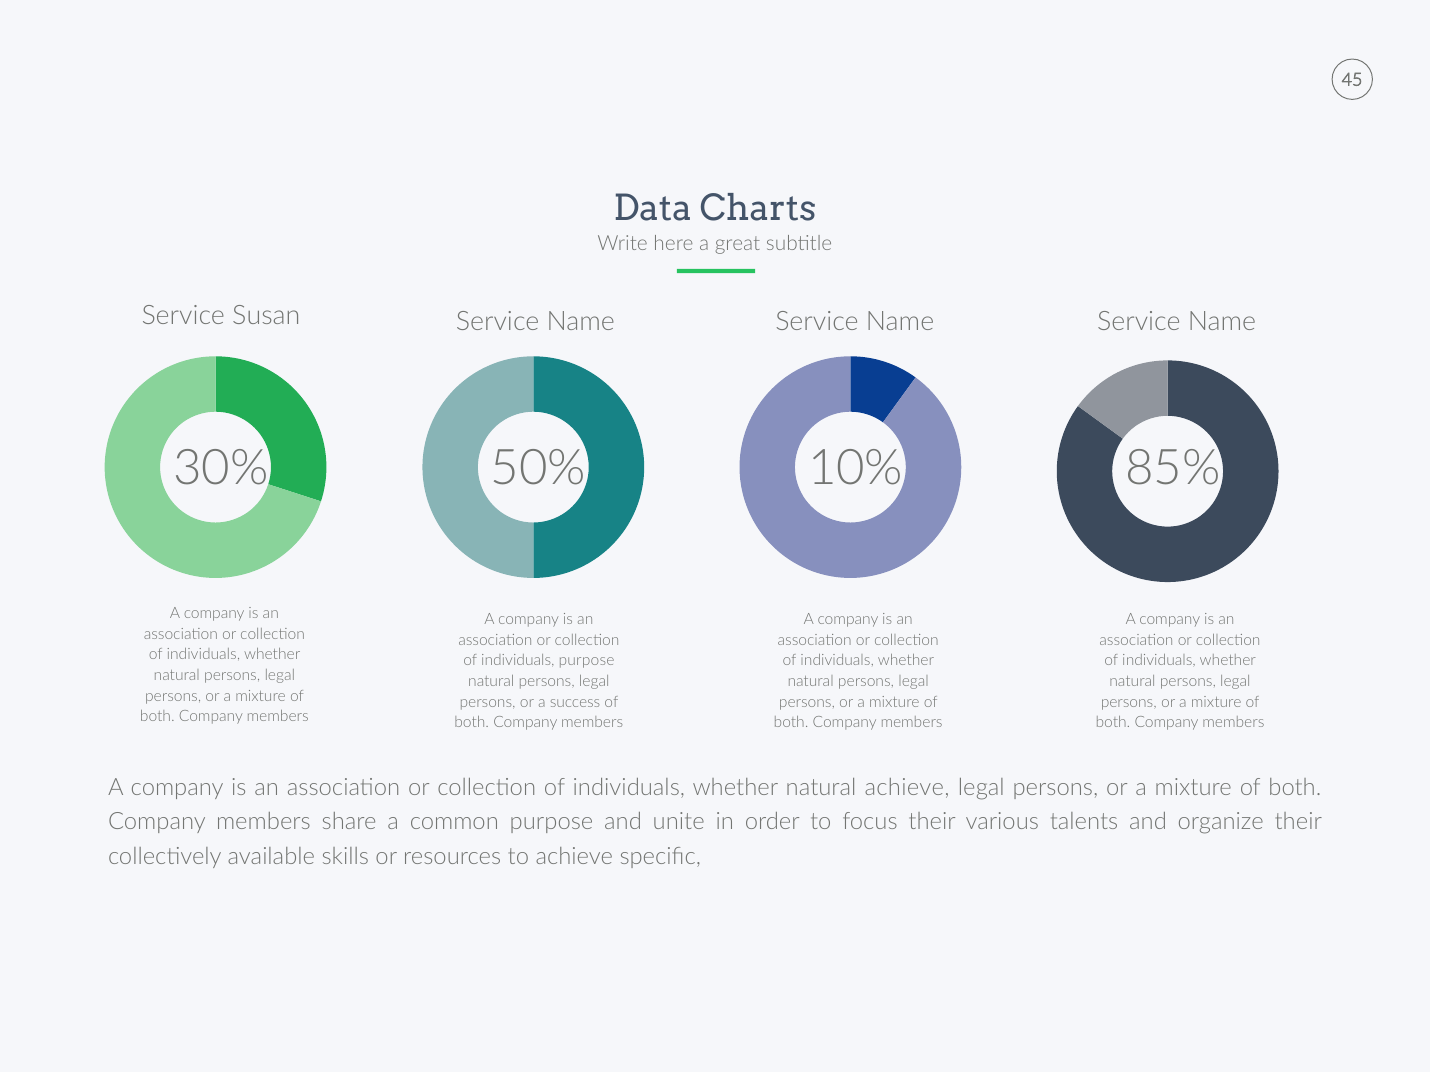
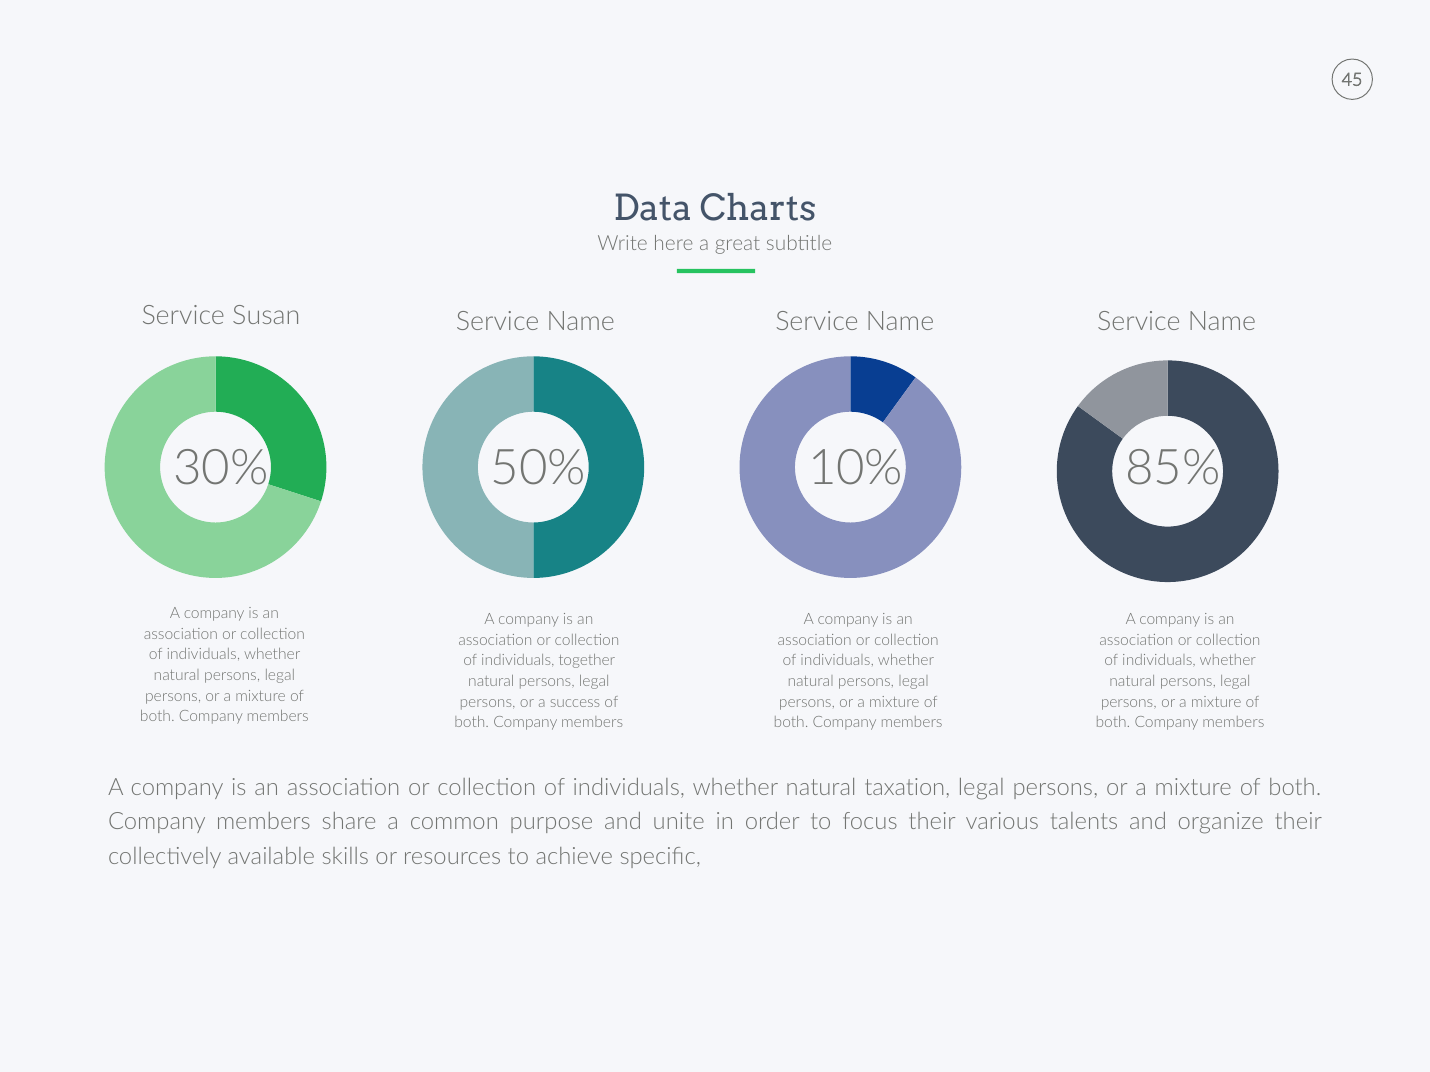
individuals purpose: purpose -> together (587, 661)
natural achieve: achieve -> taxation (907, 788)
